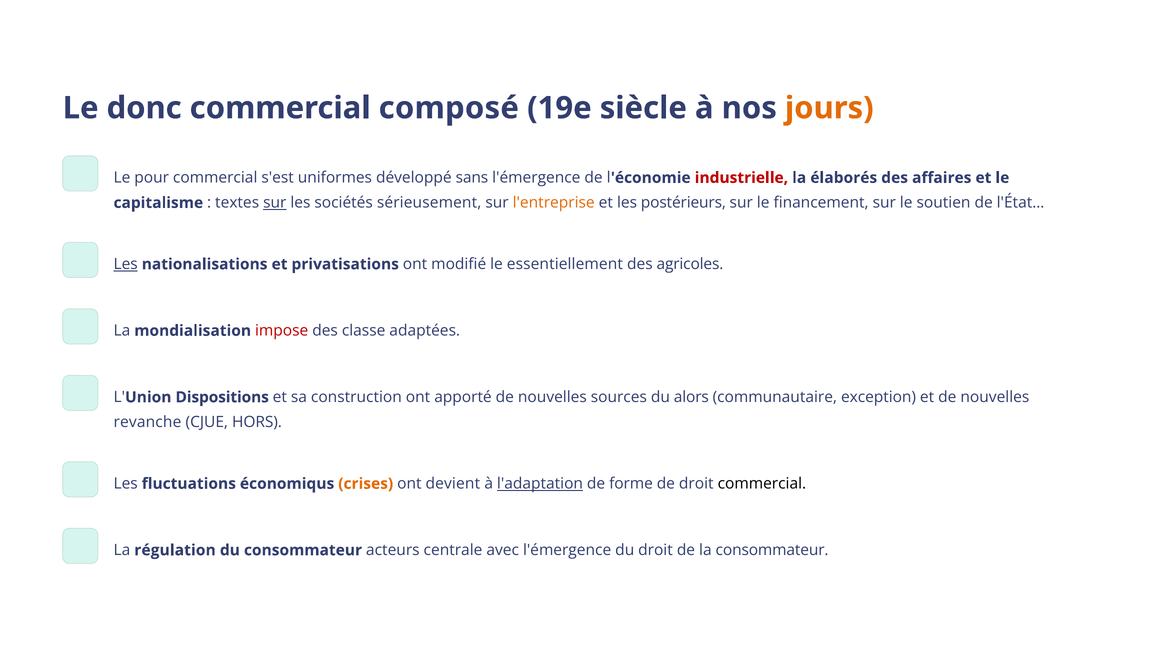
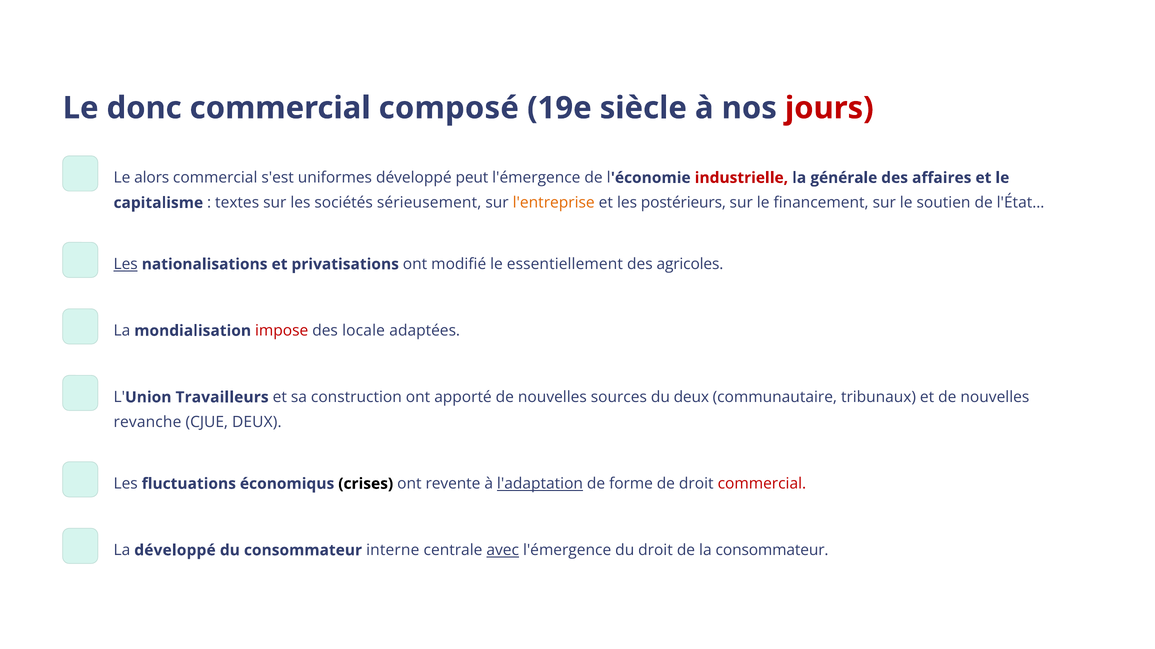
jours colour: orange -> red (829, 108)
pour: pour -> alors (152, 178)
sans: sans -> peut (472, 178)
élaborés: élaborés -> générale (844, 178)
sur underline: present -> none (275, 203)
classe: classe -> locale (364, 331)
Dispositions: Dispositions -> Travailleurs (222, 398)
du alors: alors -> deux (691, 398)
exception: exception -> tribunaux (879, 398)
CJUE HORS: HORS -> DEUX (257, 423)
crises colour: orange -> black (366, 484)
devient: devient -> revente (453, 484)
commercial colour: black -> red (762, 484)
La régulation: régulation -> développé (175, 551)
acteurs: acteurs -> interne (393, 551)
avec underline: none -> present (503, 551)
